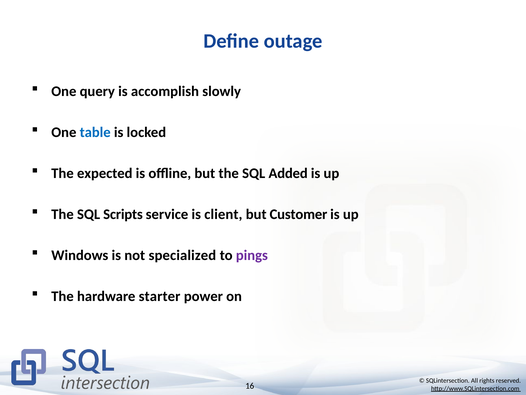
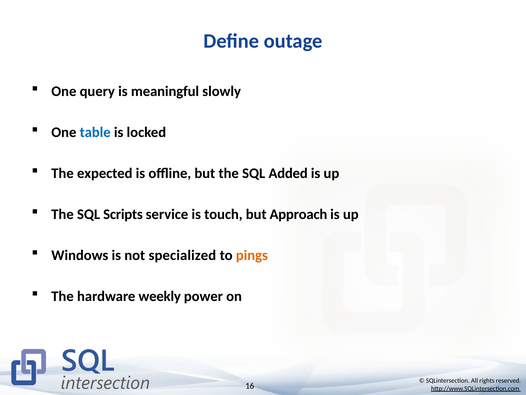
accomplish: accomplish -> meaningful (165, 91)
client: client -> touch (223, 214)
Customer: Customer -> Approach (298, 214)
pings colour: purple -> orange (252, 255)
starter: starter -> weekly (160, 296)
